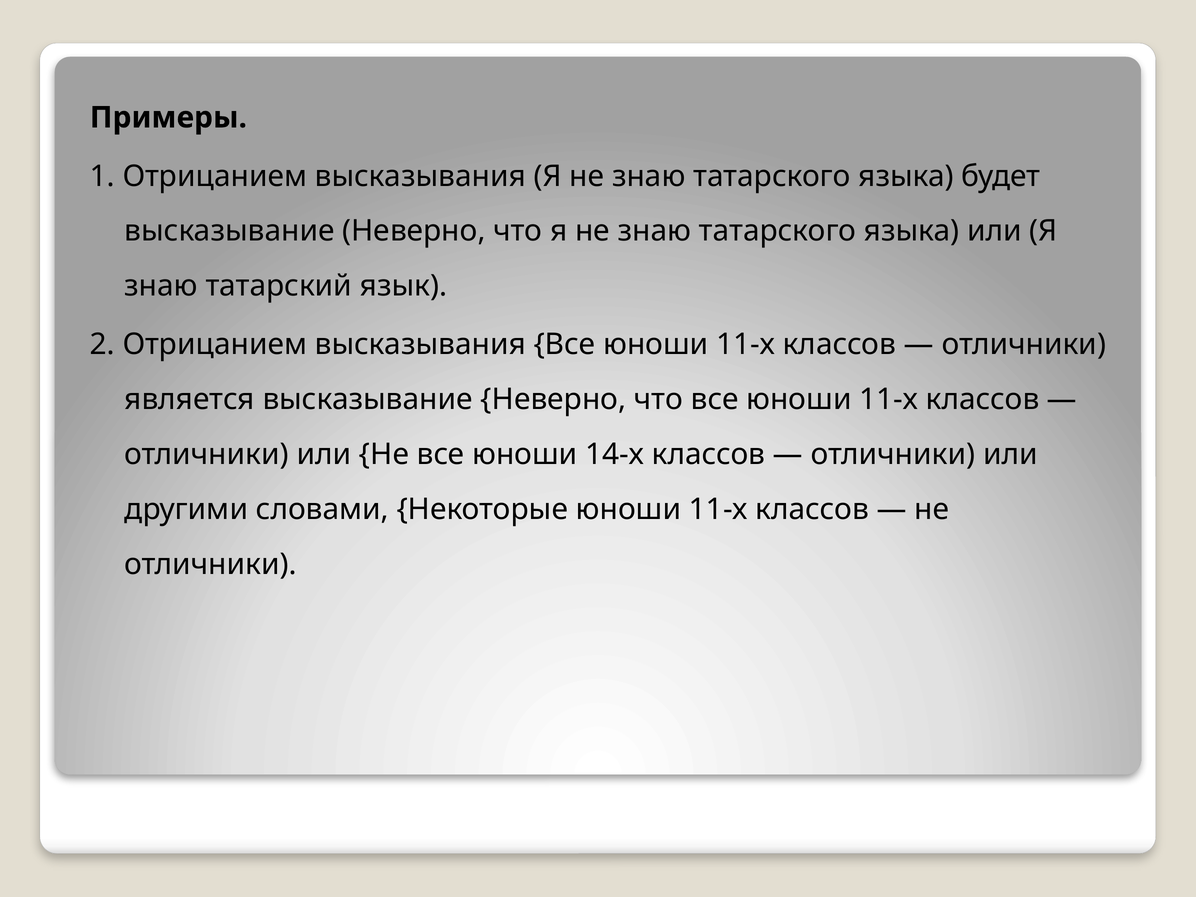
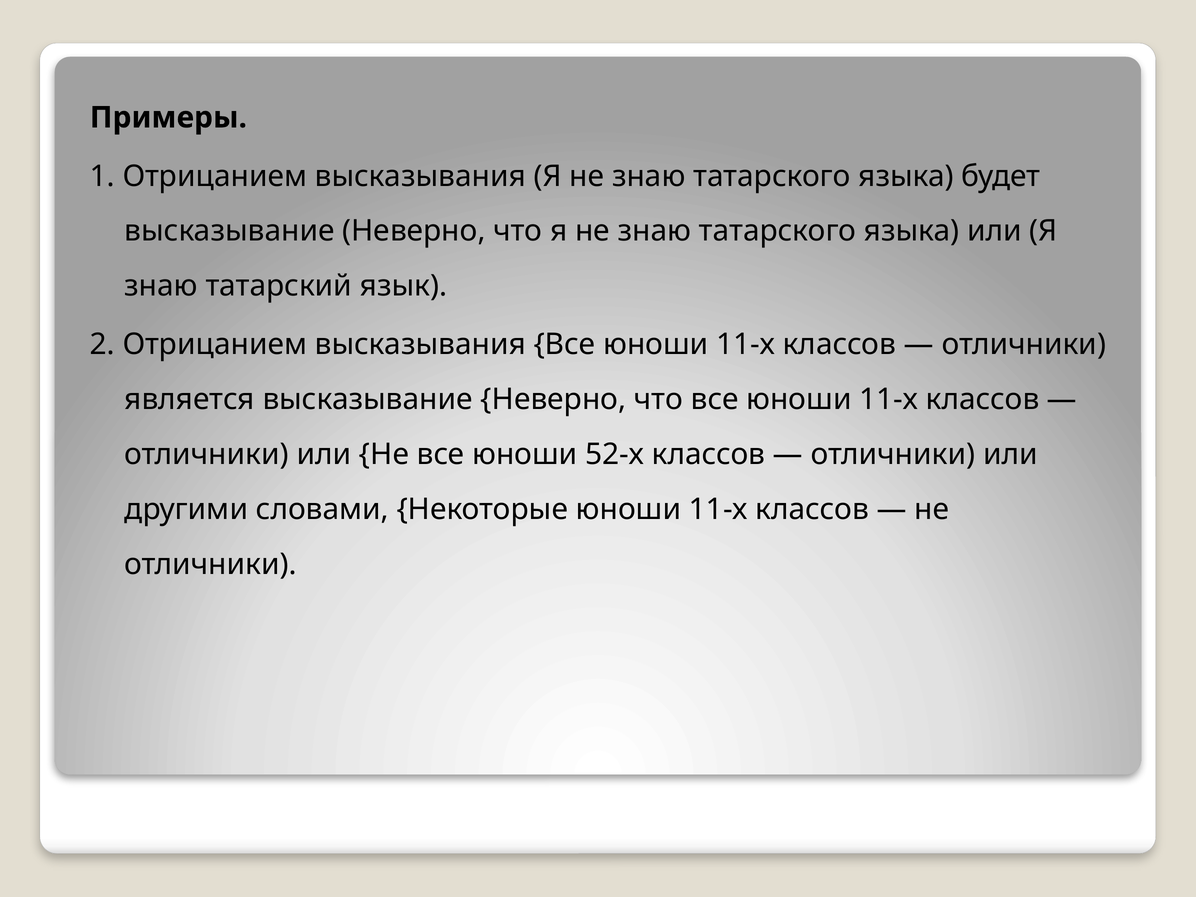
14-х: 14-х -> 52-х (615, 454)
